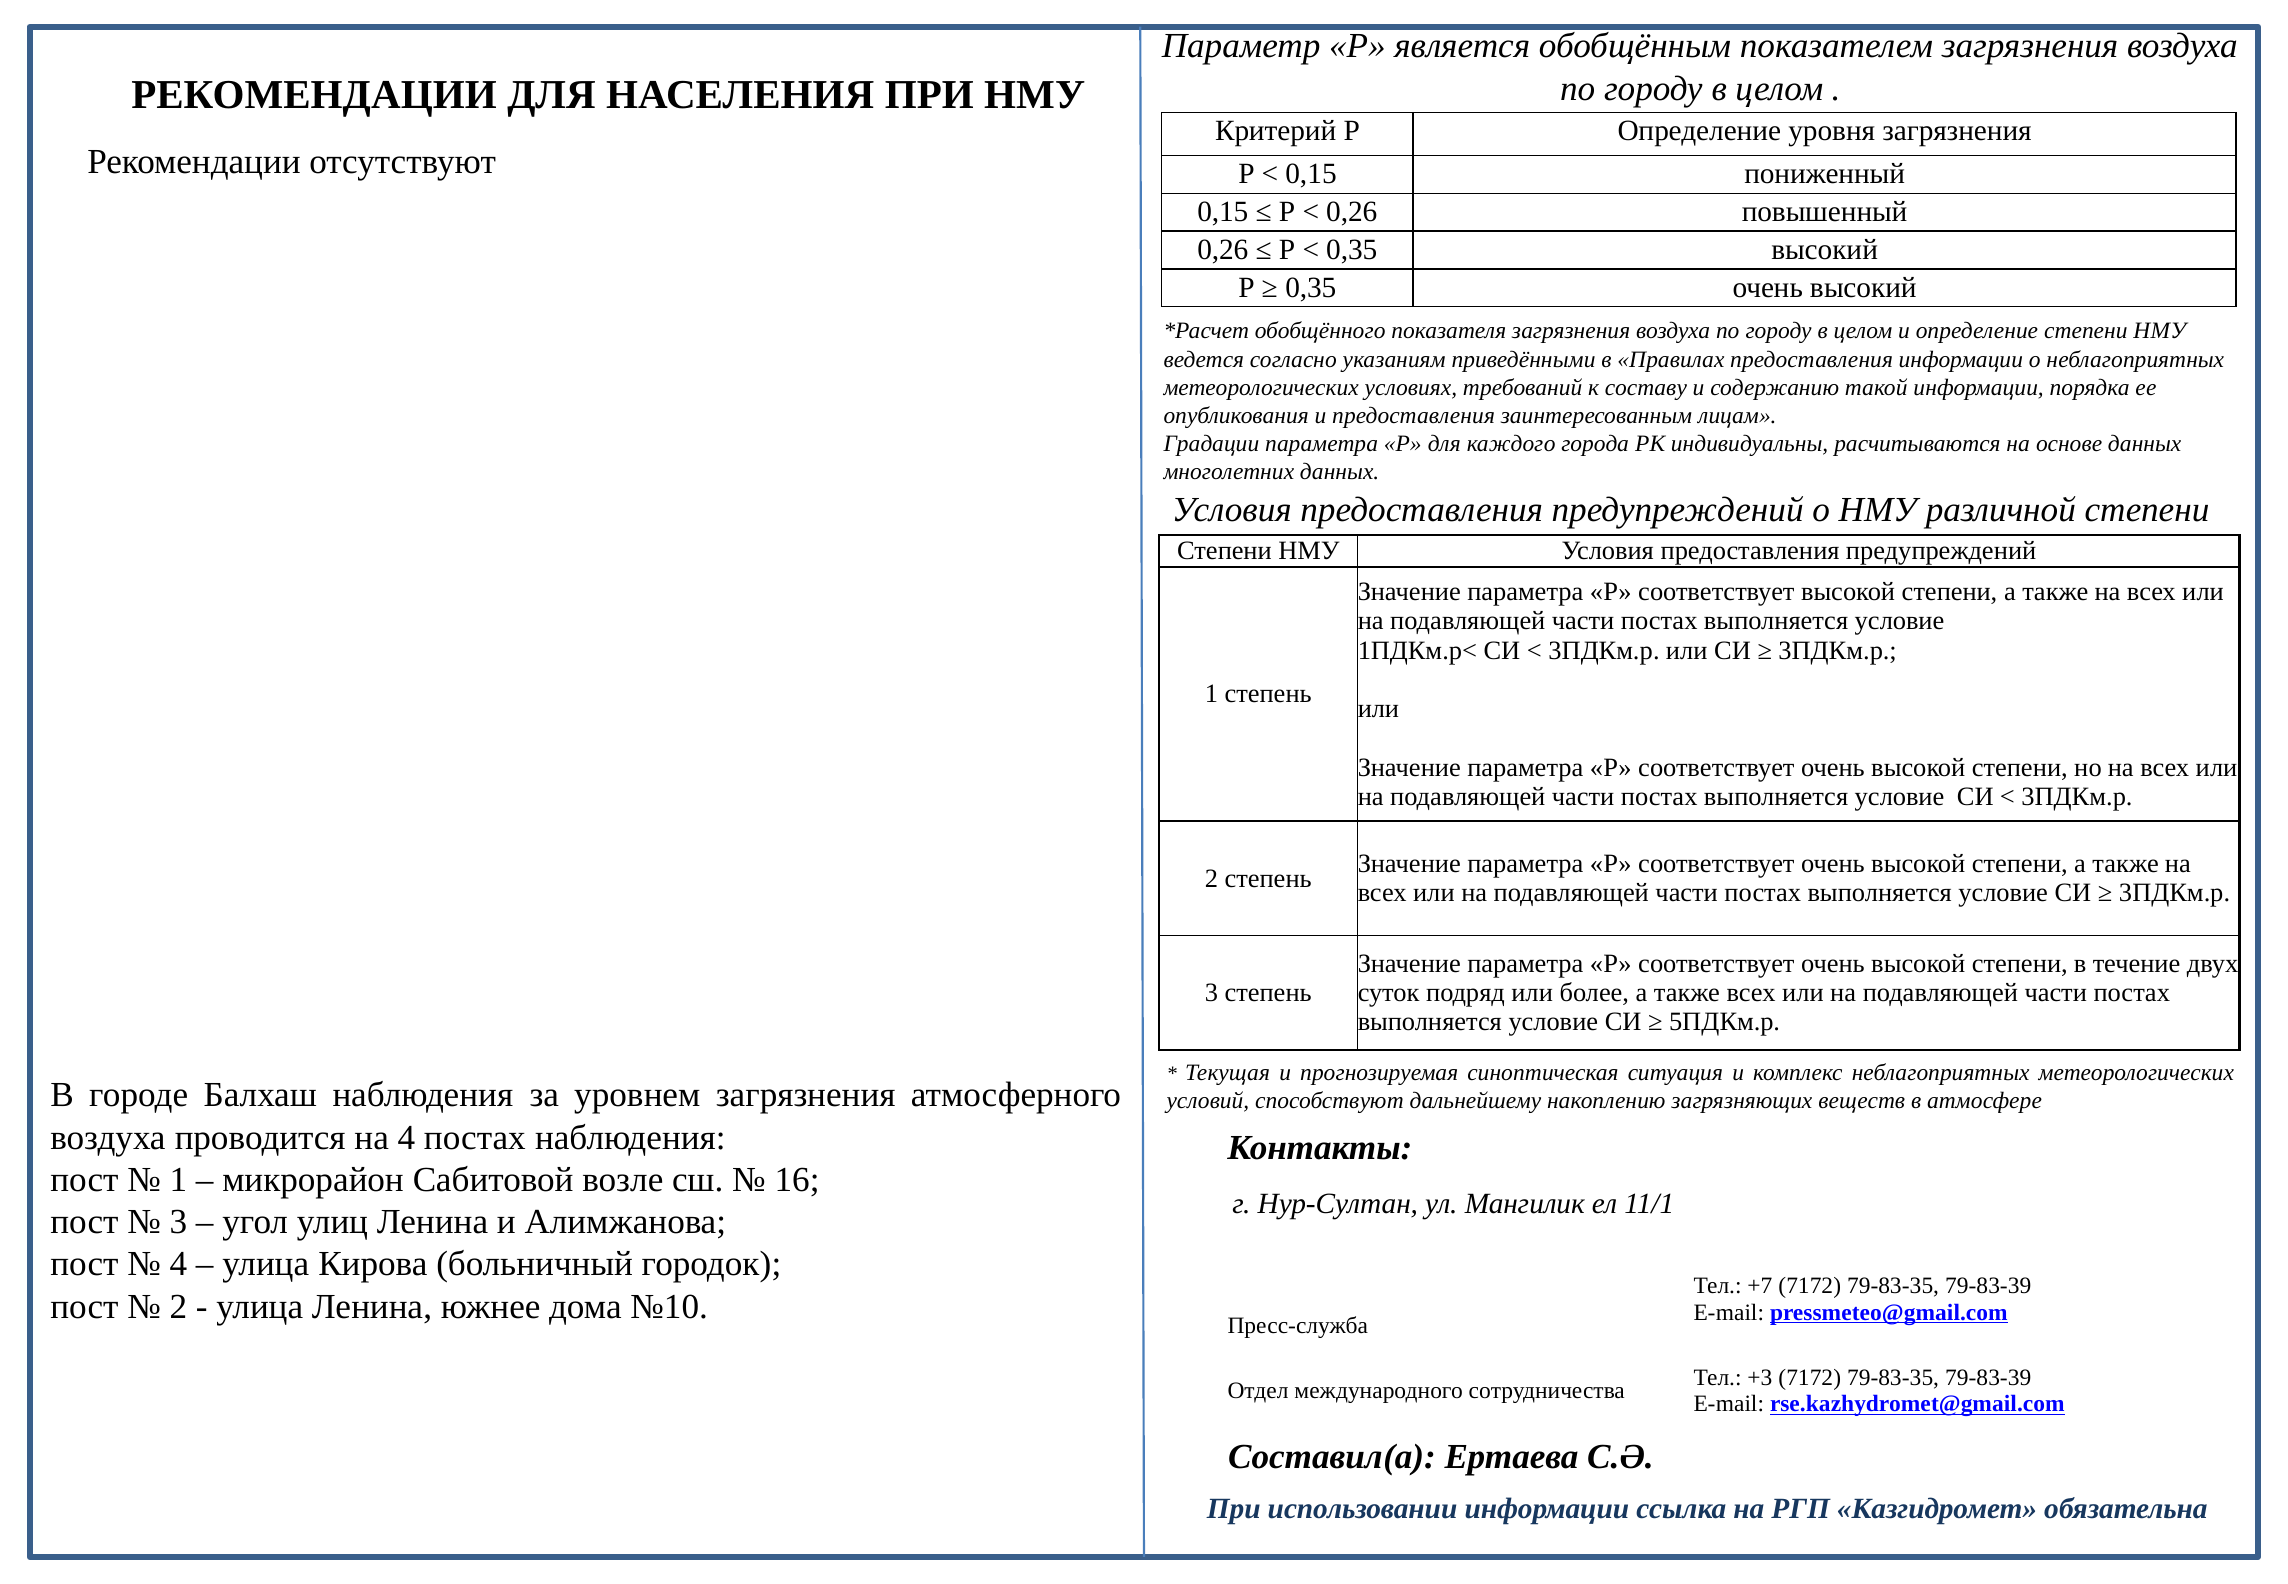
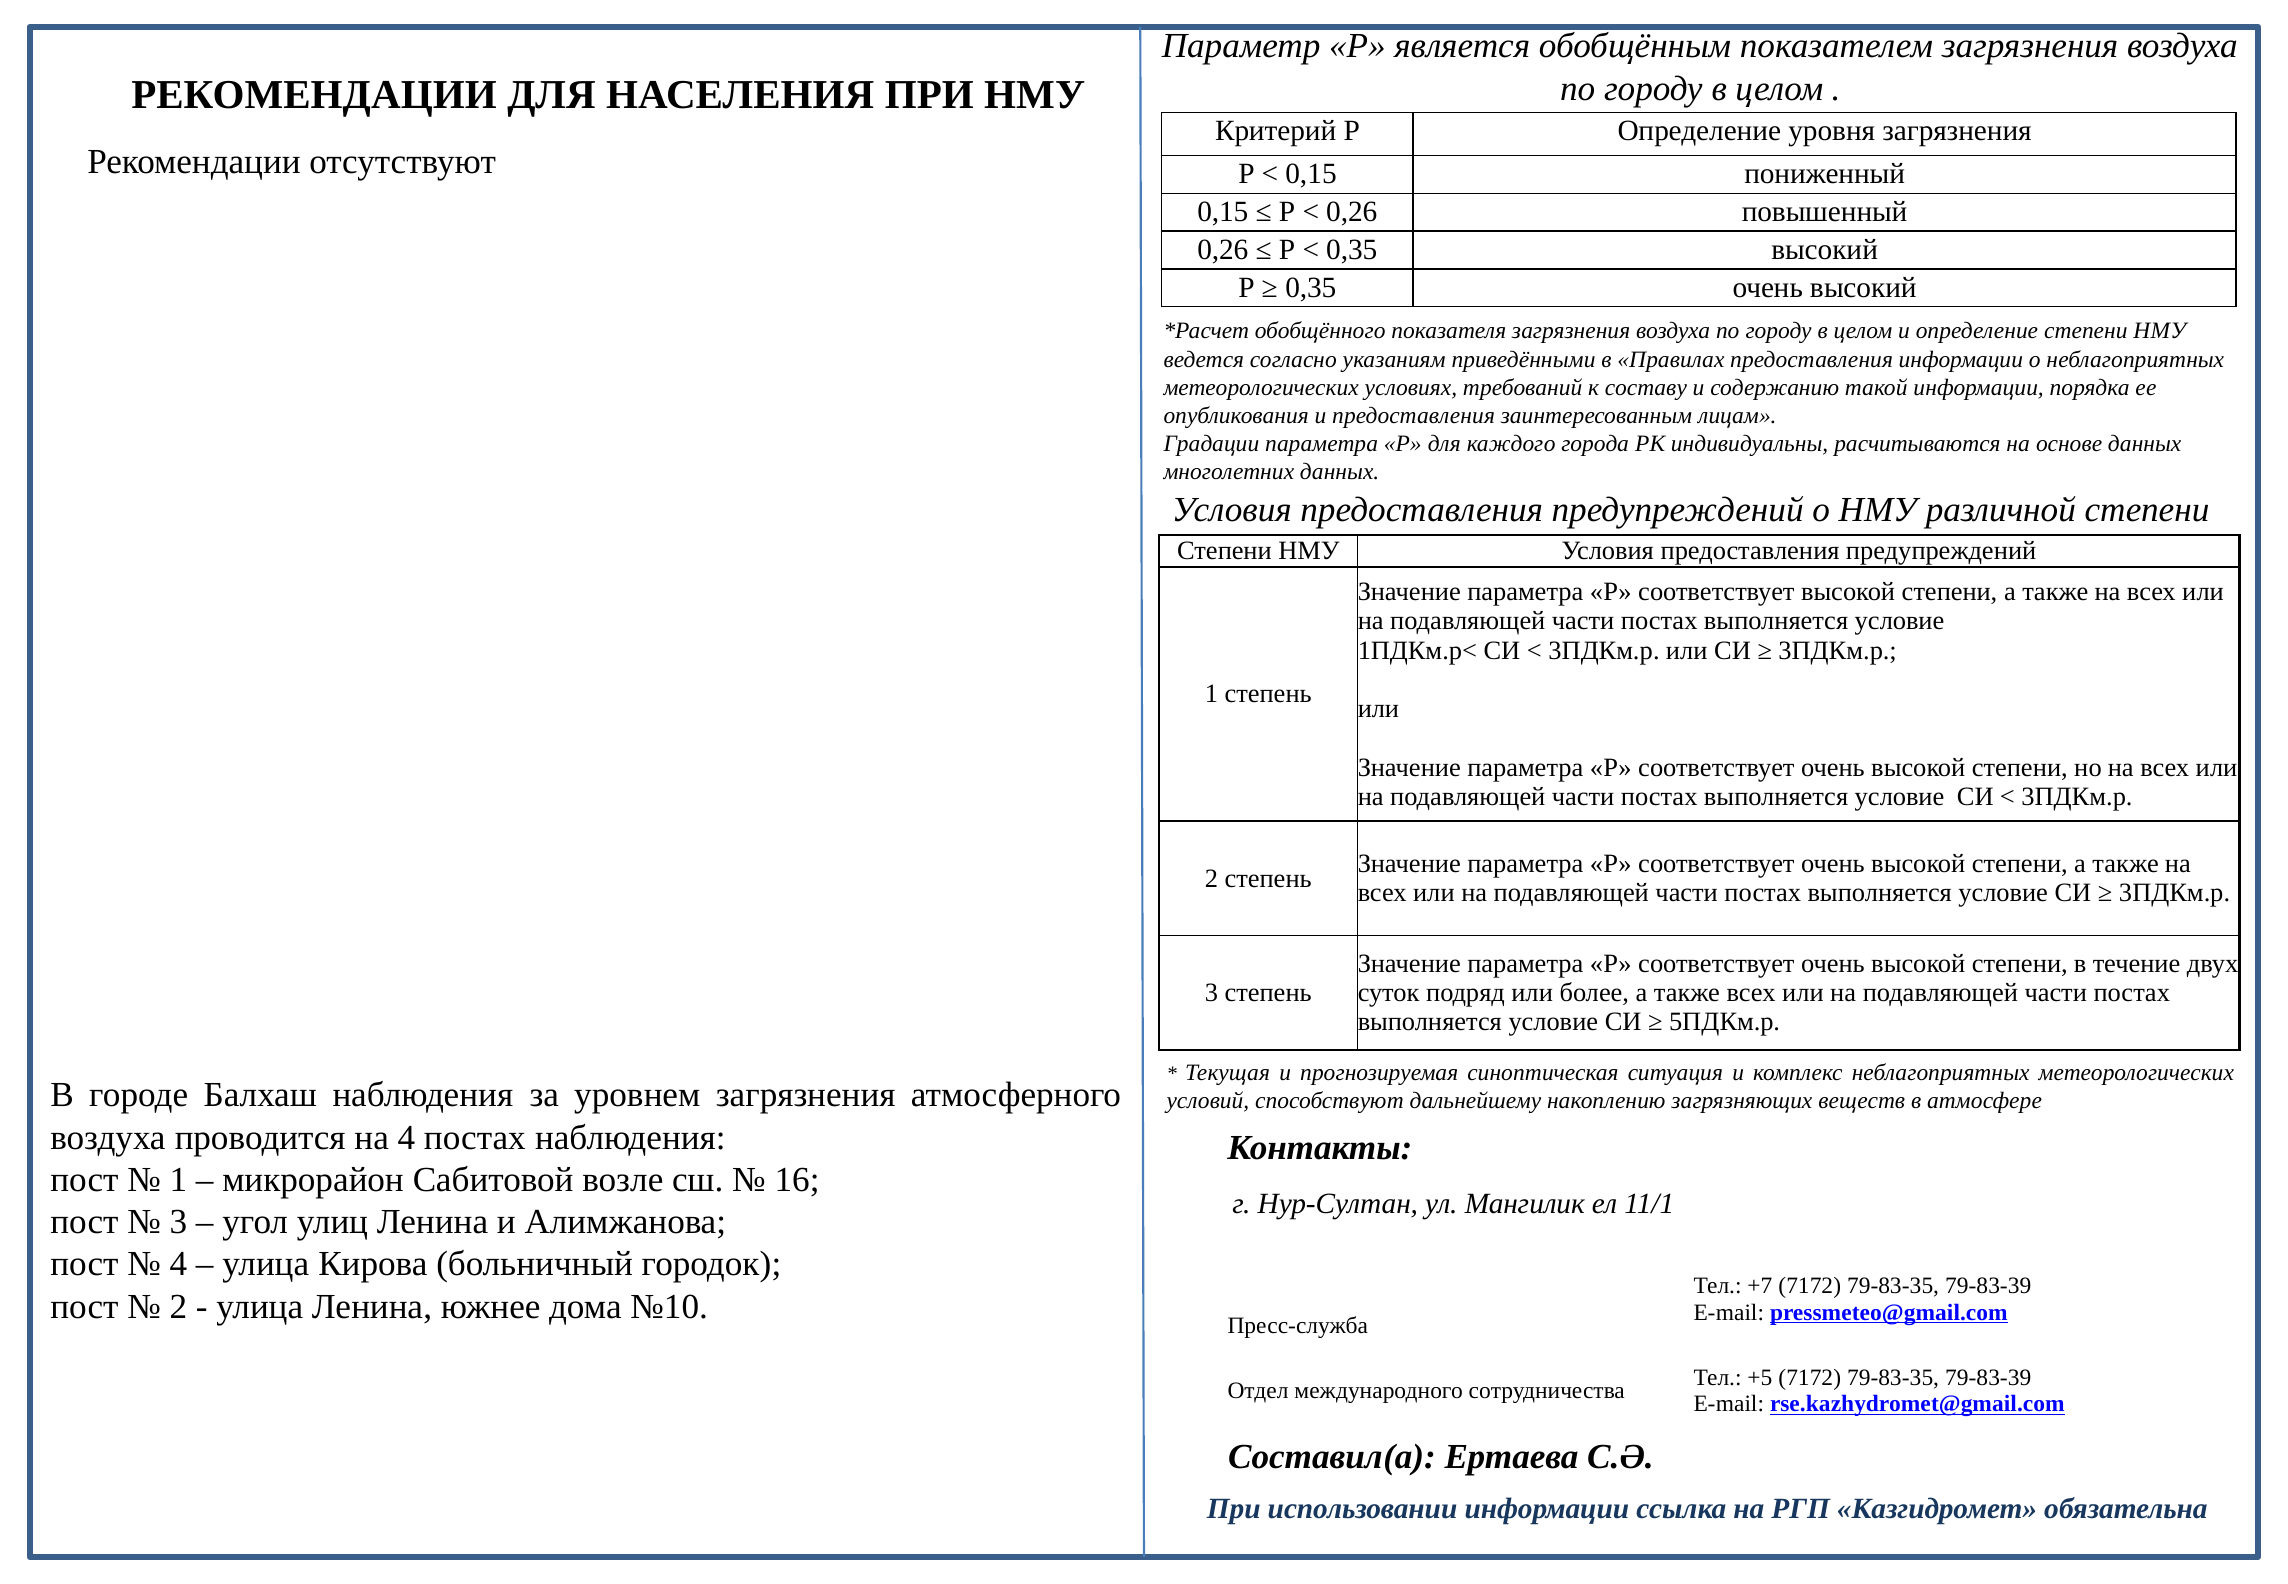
+3: +3 -> +5 (1760, 1378)
